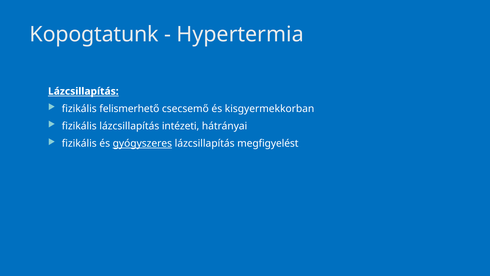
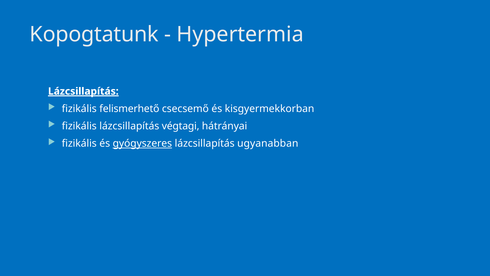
Lázcsillapítás underline: none -> present (83, 91)
intézeti: intézeti -> végtagi (181, 126)
megfigyelést: megfigyelést -> ugyanabban (268, 143)
